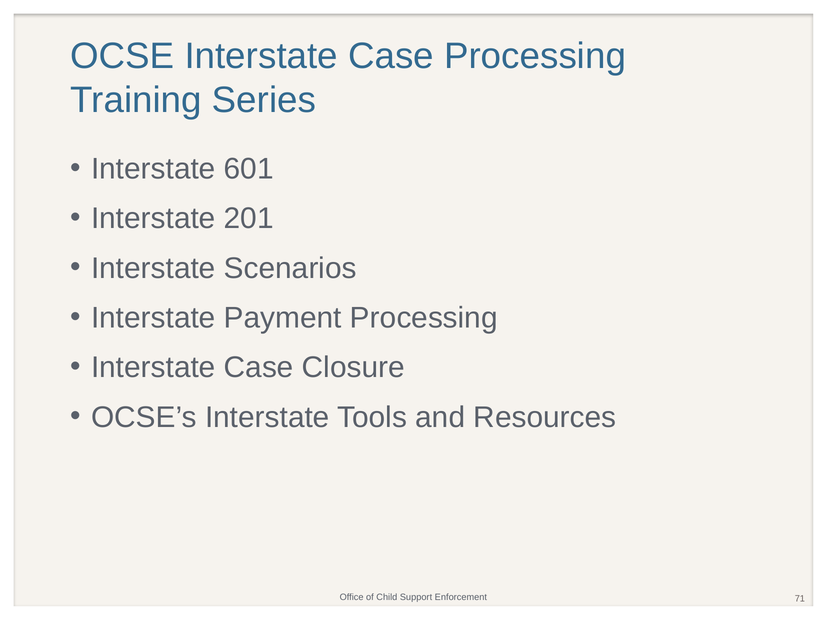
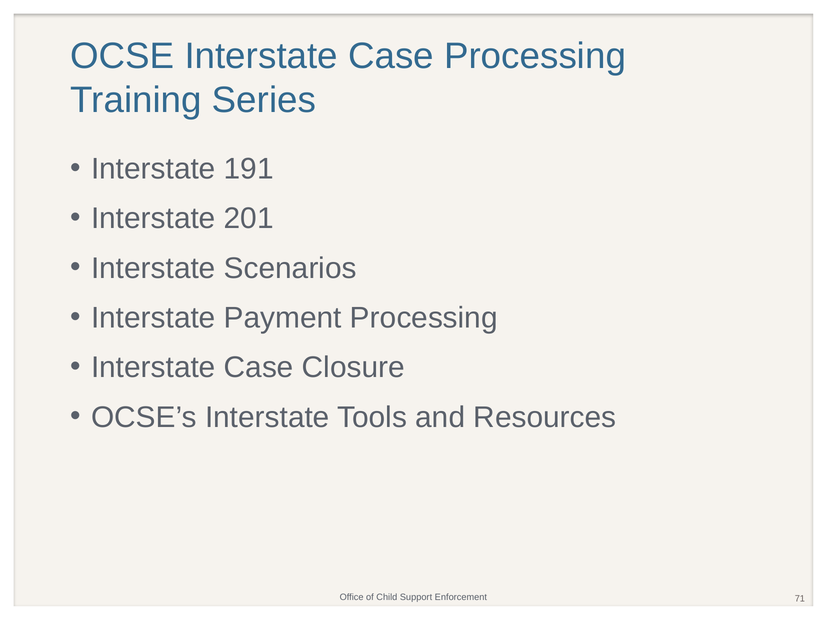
601: 601 -> 191 (249, 169)
